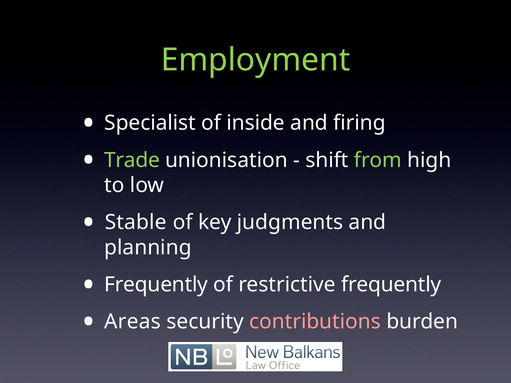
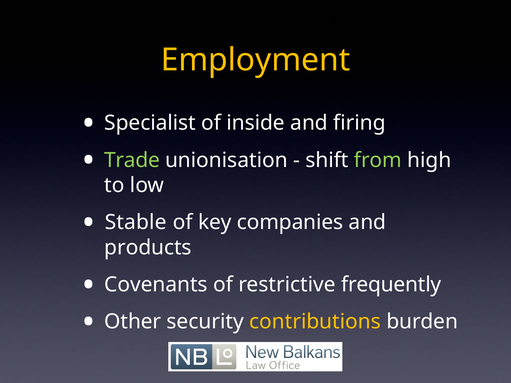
Employment colour: light green -> yellow (256, 60)
judgments: judgments -> companies (290, 223)
planning: planning -> products (148, 248)
Frequently: Frequently -> Covenants (156, 285)
Areas: Areas -> Other (133, 322)
contributions colour: pink -> yellow (315, 322)
